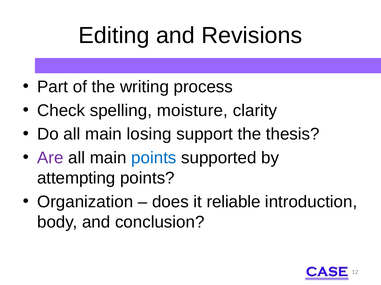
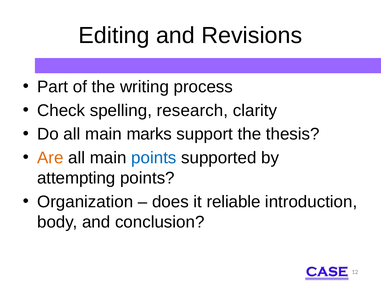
moisture: moisture -> research (192, 111)
losing: losing -> marks (149, 134)
Are colour: purple -> orange (50, 158)
